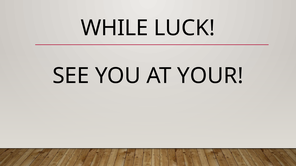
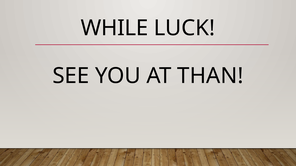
YOUR: YOUR -> THAN (210, 76)
